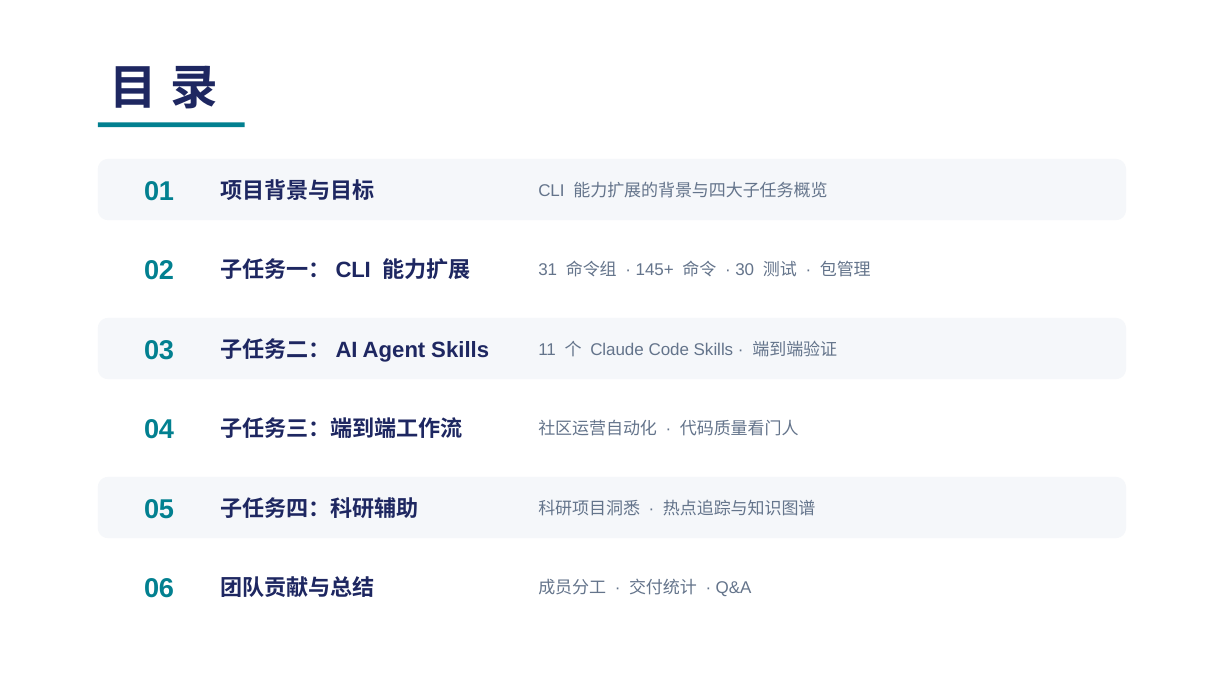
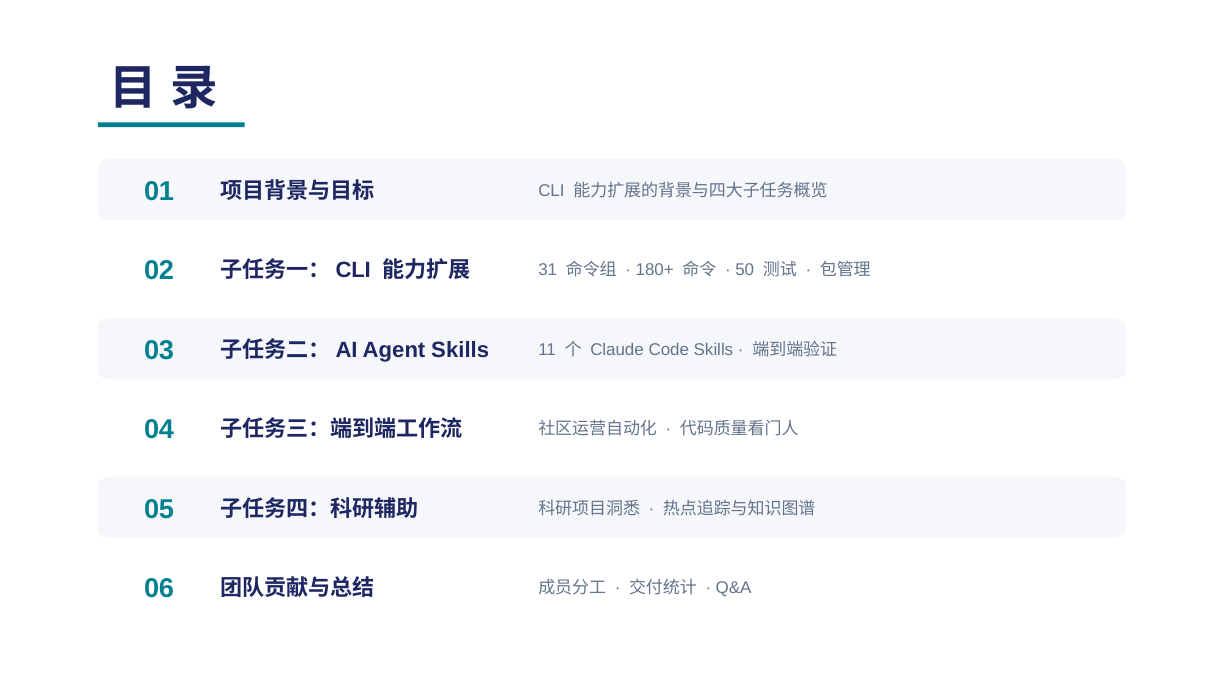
145+: 145+ -> 180+ (655, 270)
30: 30 -> 50 (745, 270)
